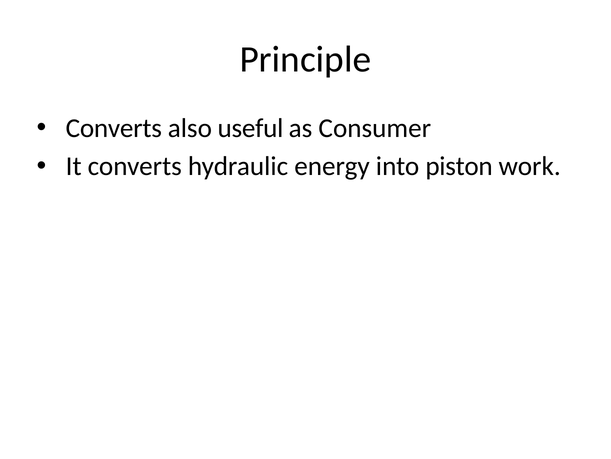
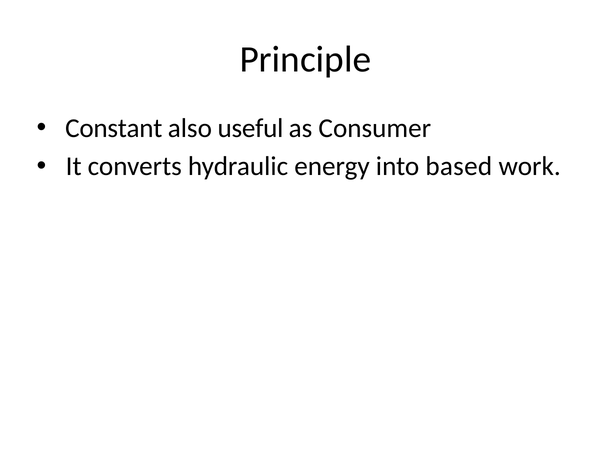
Converts: Converts -> Constant (114, 128)
piston: piston -> based (459, 166)
